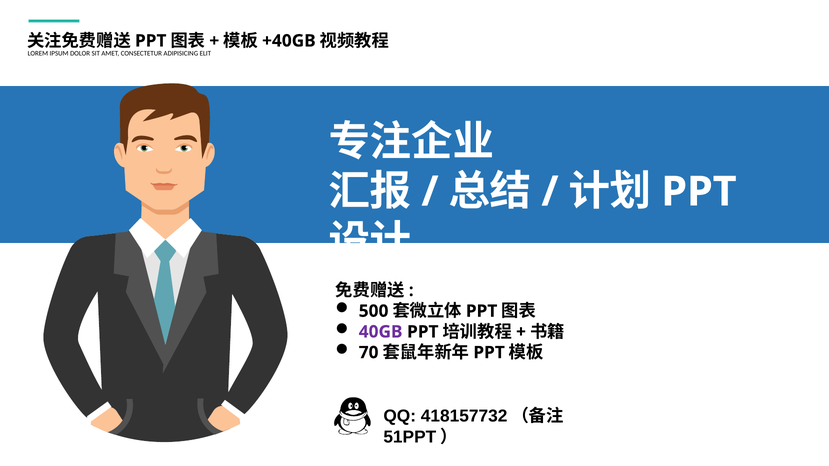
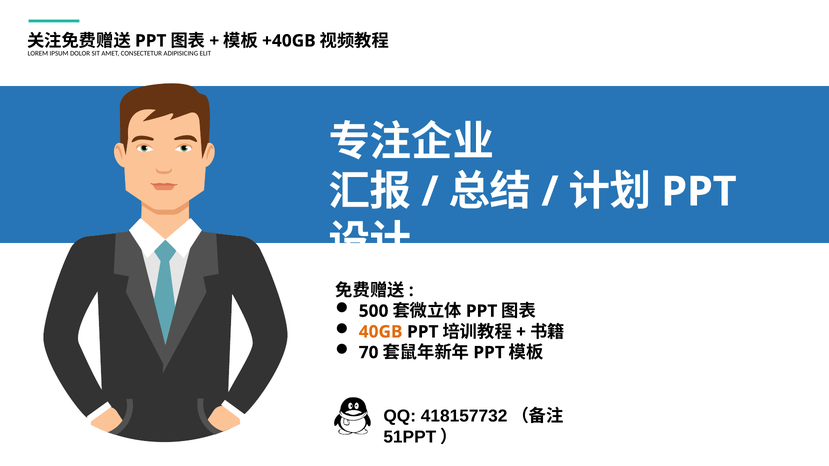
40GB colour: purple -> orange (381, 332)
